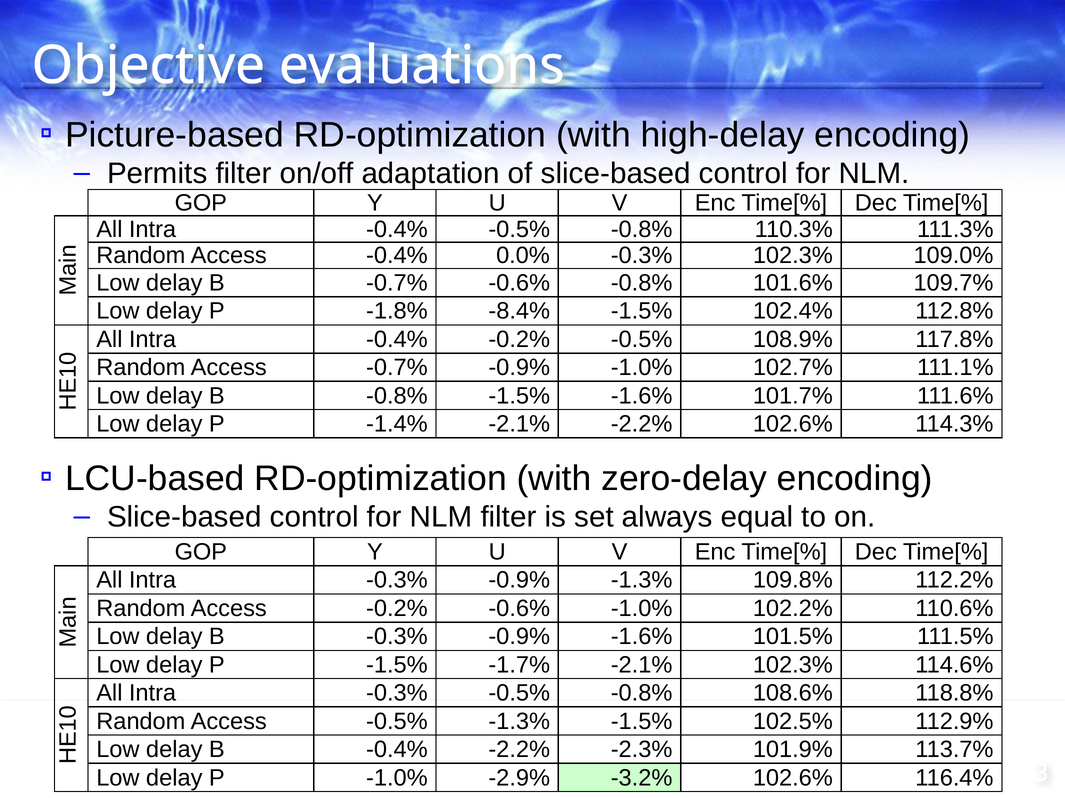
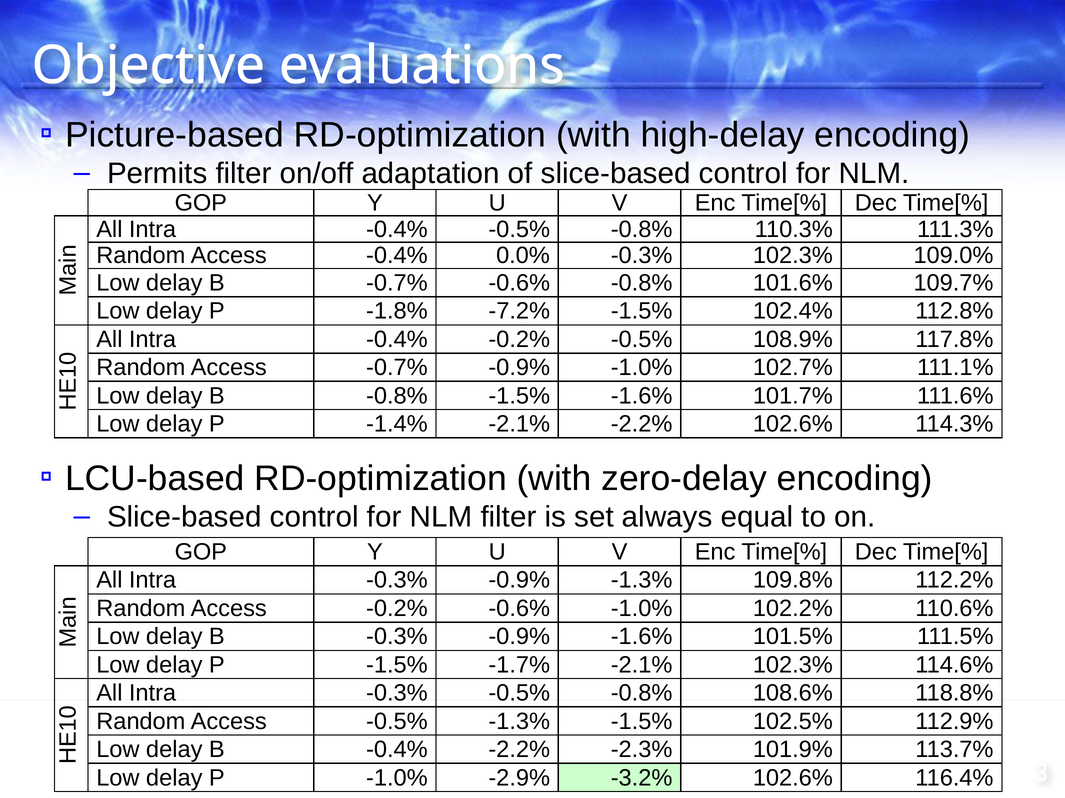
-8.4%: -8.4% -> -7.2% (519, 311)
